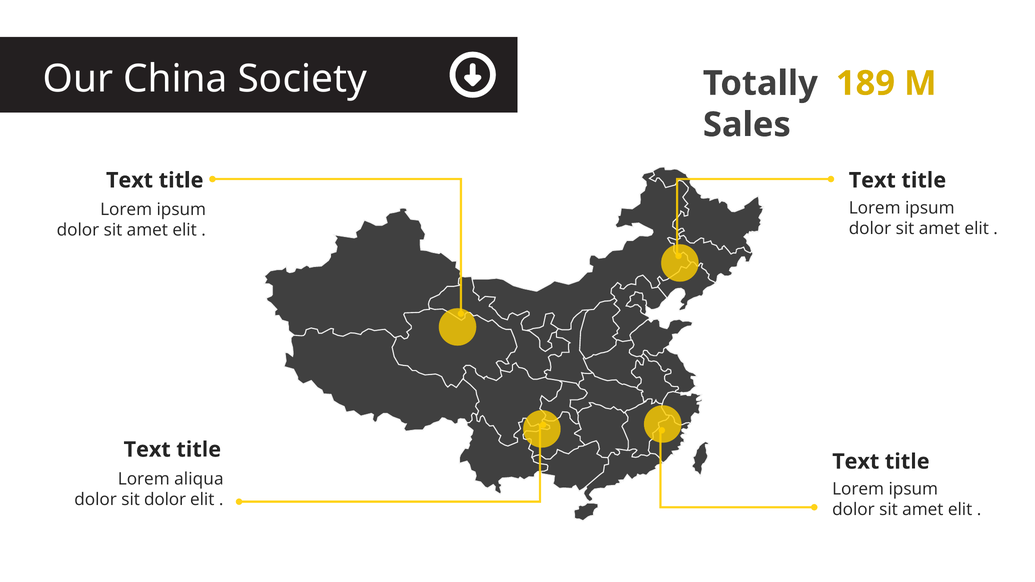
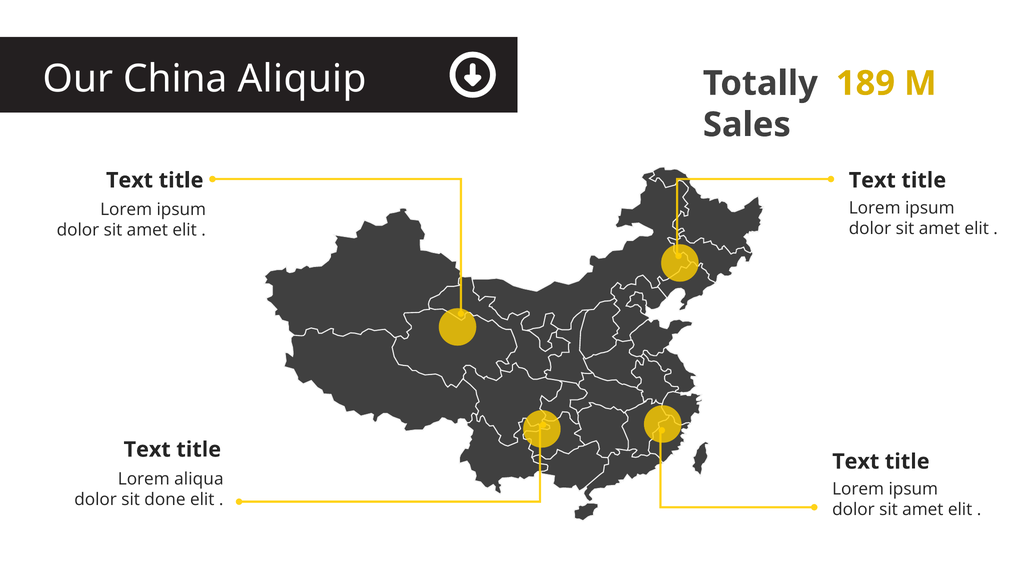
Society: Society -> Aliquip (302, 79)
sit dolor: dolor -> done (165, 500)
